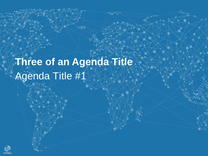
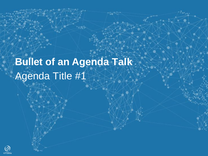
Three: Three -> Bullet (29, 62)
an Agenda Title: Title -> Talk (122, 62)
